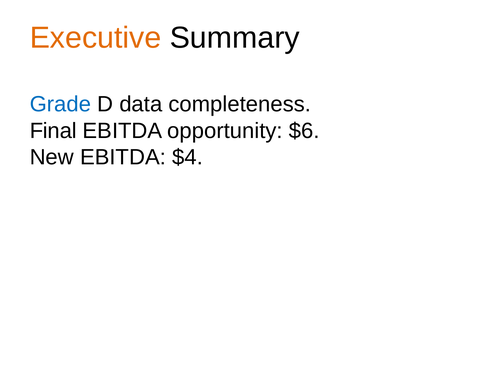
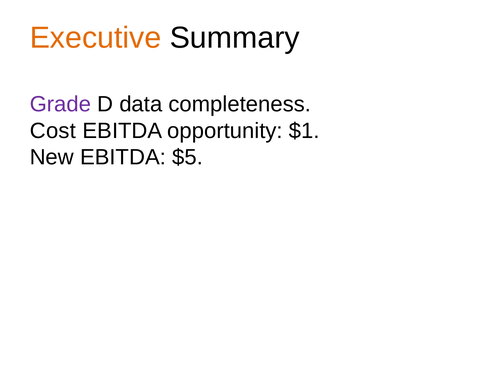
Grade colour: blue -> purple (60, 104)
Final: Final -> Cost (53, 131)
$6: $6 -> $1 (304, 131)
$4: $4 -> $5 (187, 157)
